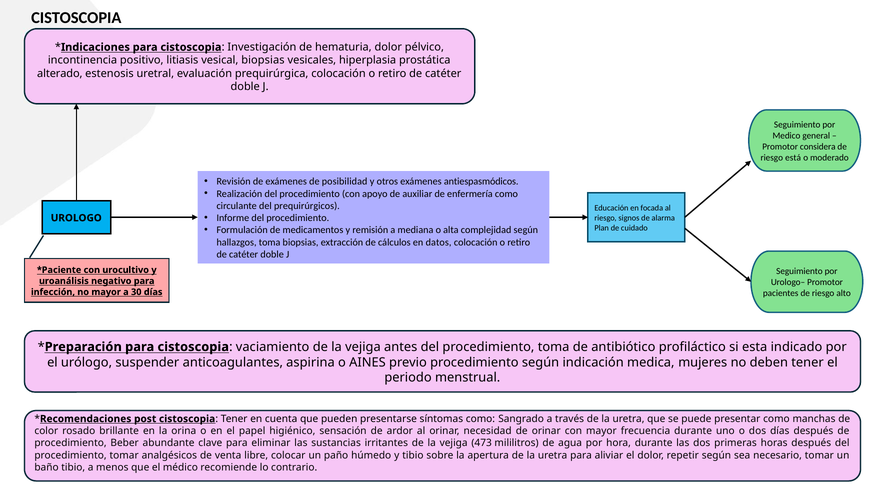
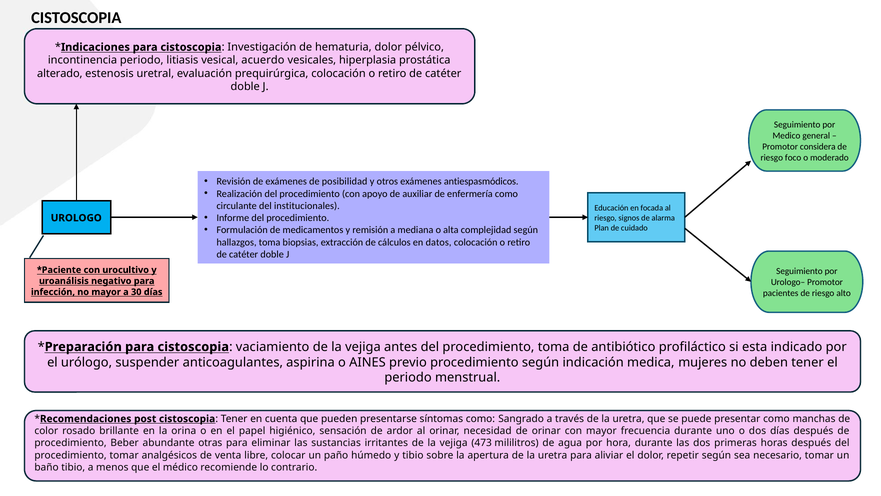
incontinencia positivo: positivo -> periodo (142, 60)
vesical biopsias: biopsias -> acuerdo (263, 60)
está: está -> foco (793, 157)
prequirúrgicos: prequirúrgicos -> institucionales (307, 206)
clave: clave -> otras (210, 443)
